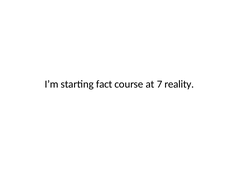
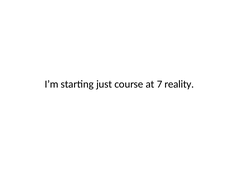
fact: fact -> just (104, 84)
